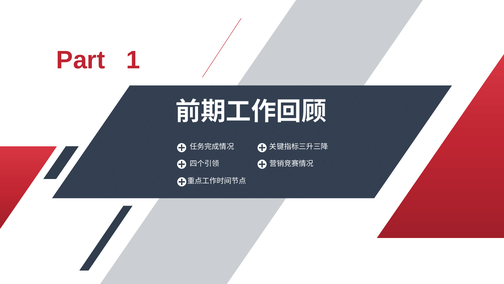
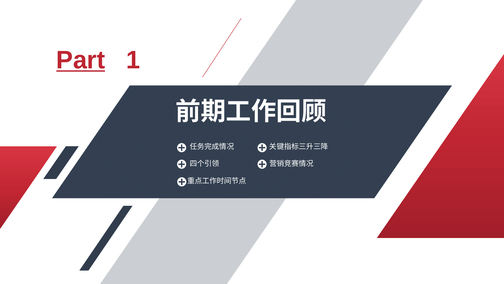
Part underline: none -> present (81, 60)
